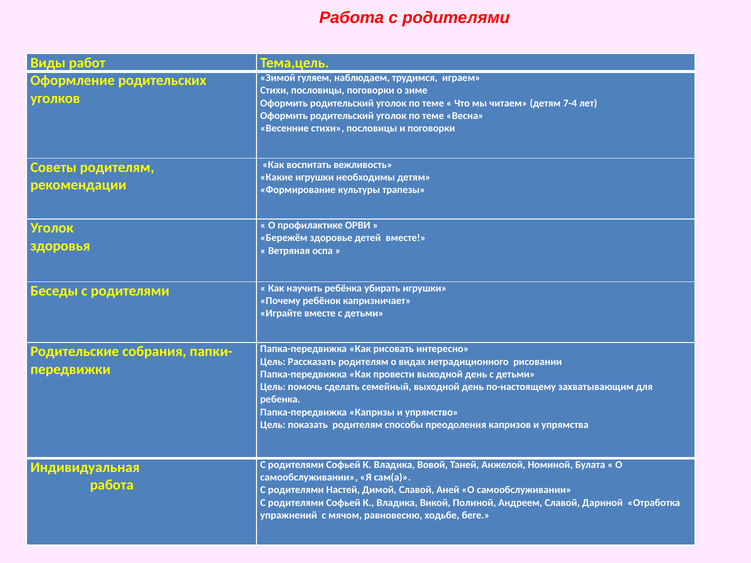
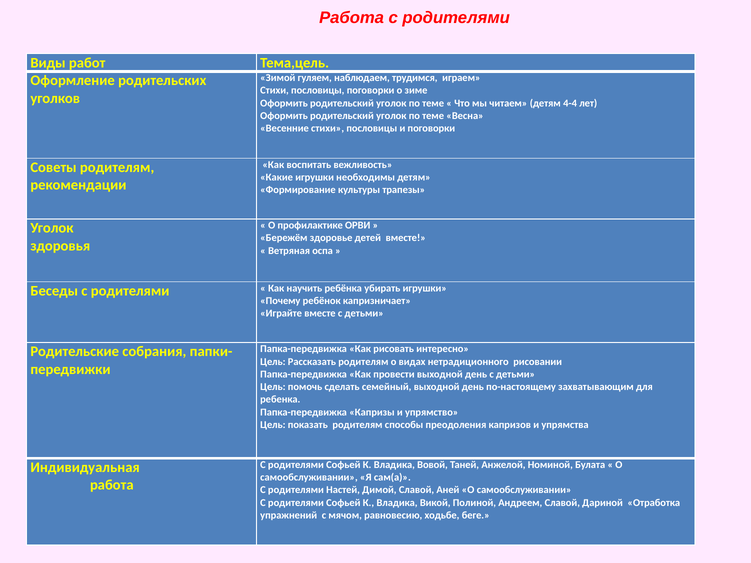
7-4: 7-4 -> 4-4 (570, 103)
